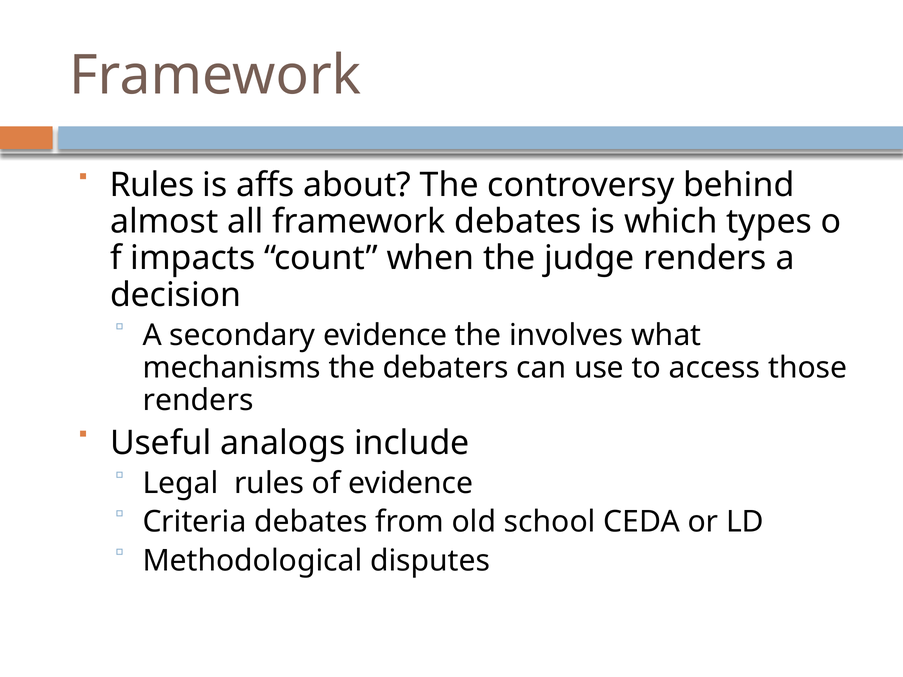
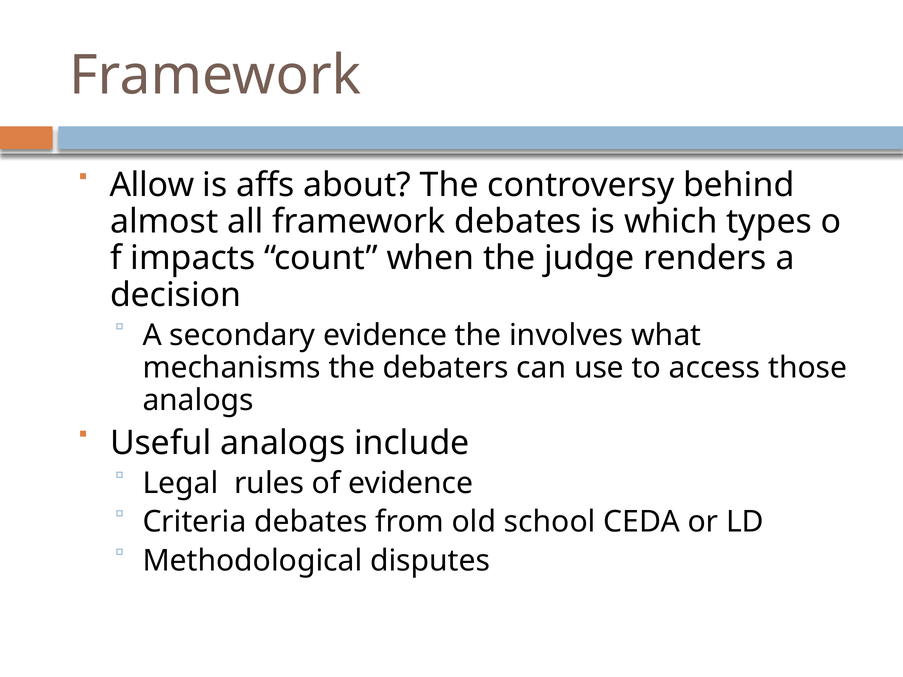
Rules: Rules -> Allow (152, 185)
renders: renders -> analogs (198, 400)
